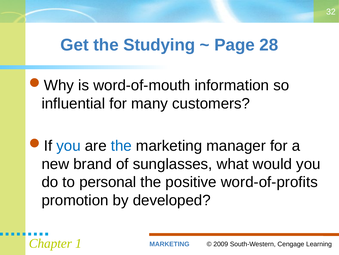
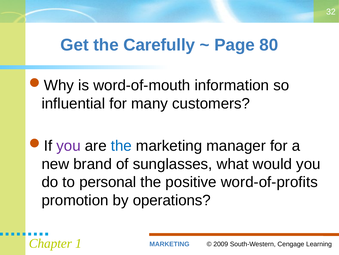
Studying: Studying -> Carefully (159, 45)
28: 28 -> 80 (269, 45)
you colour: blue -> purple (69, 146)
developed: developed -> operations (172, 200)
